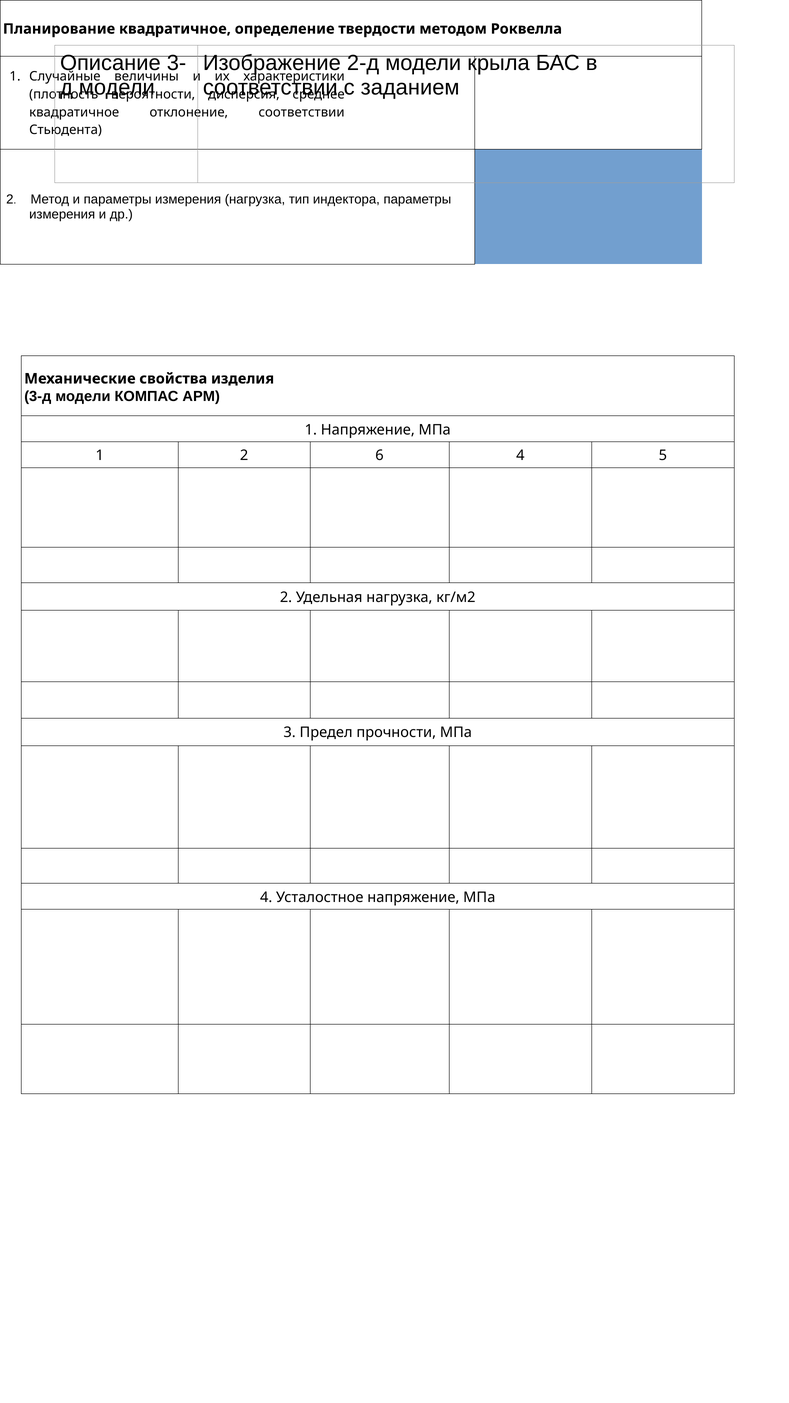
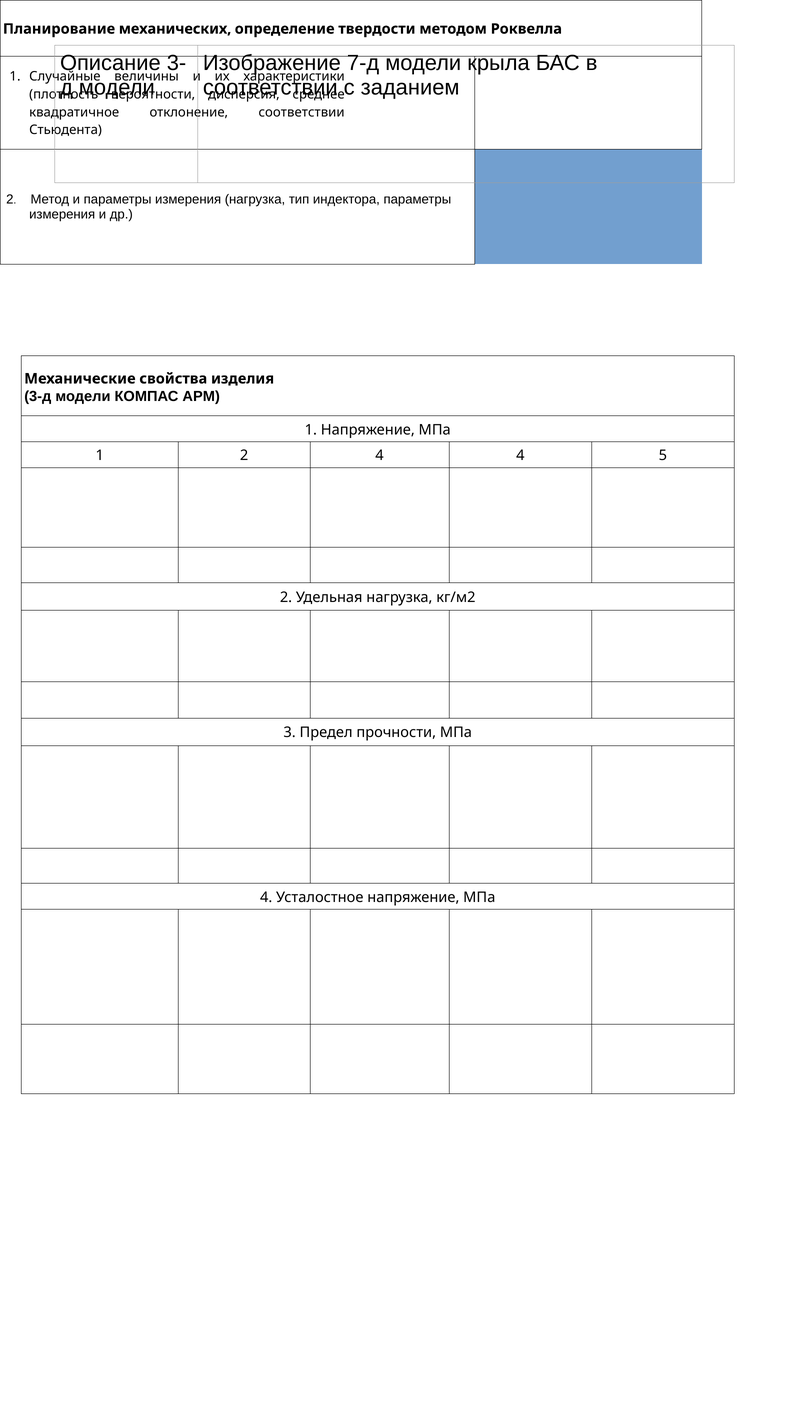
Планирование квадратичное: квадратичное -> механических (175, 29)
2-д: 2-д -> 7-д (363, 63)
2 6: 6 -> 4 (380, 456)
